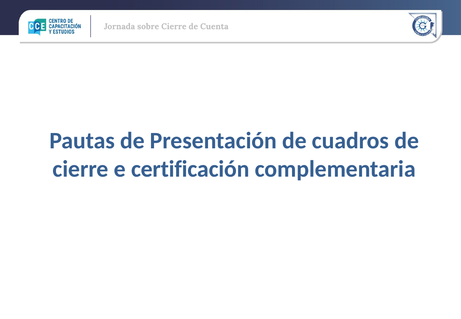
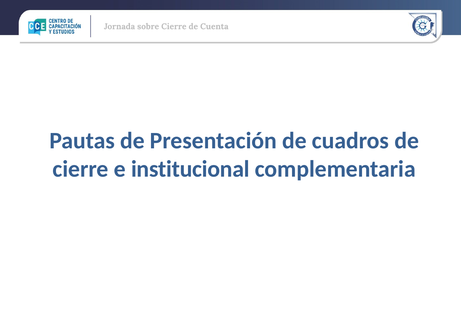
certificación: certificación -> institucional (190, 169)
